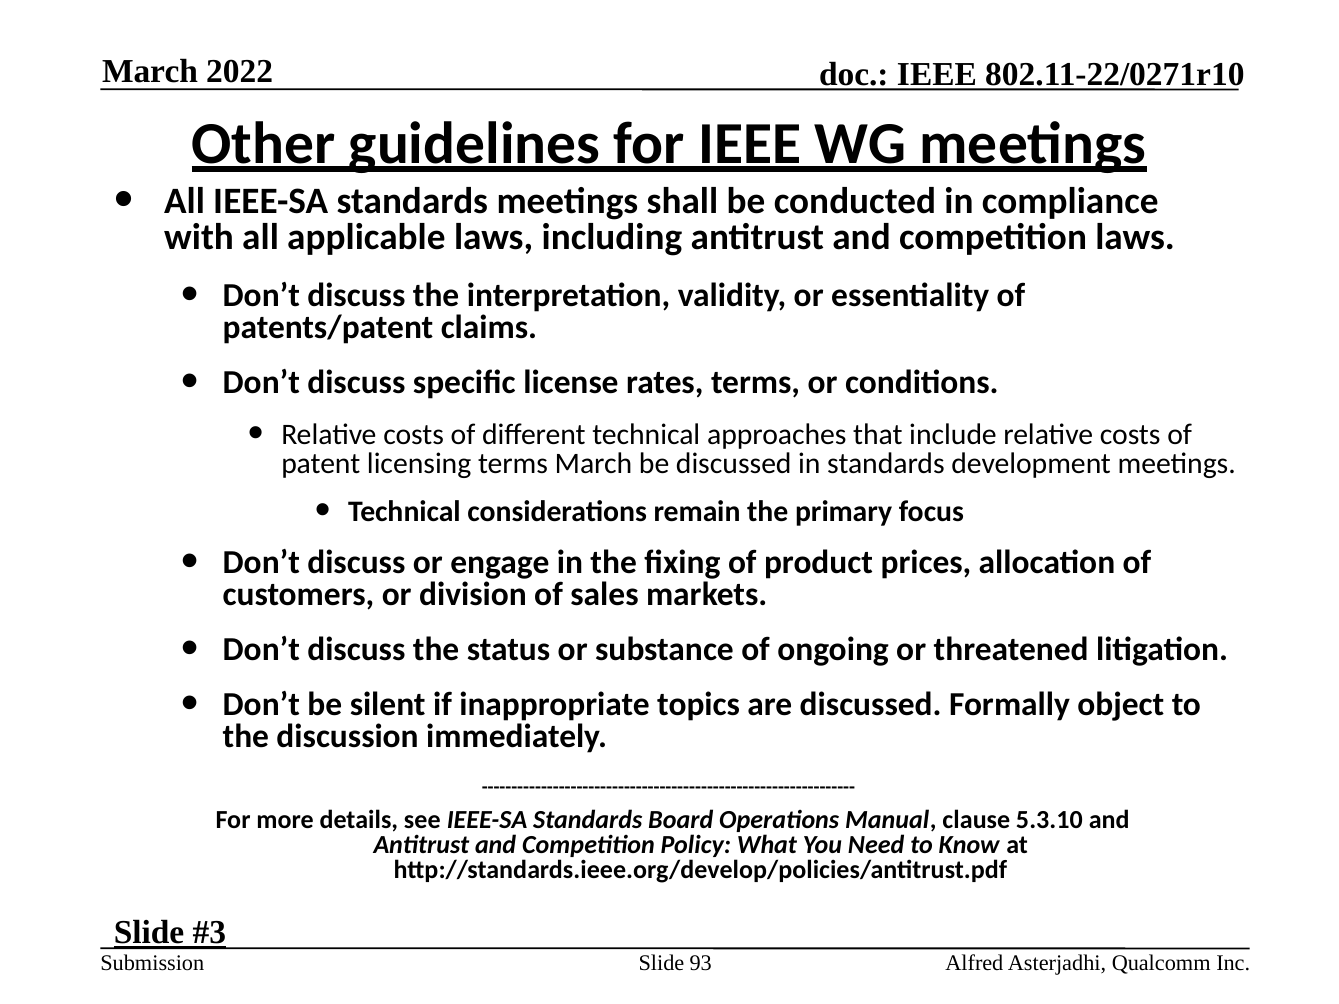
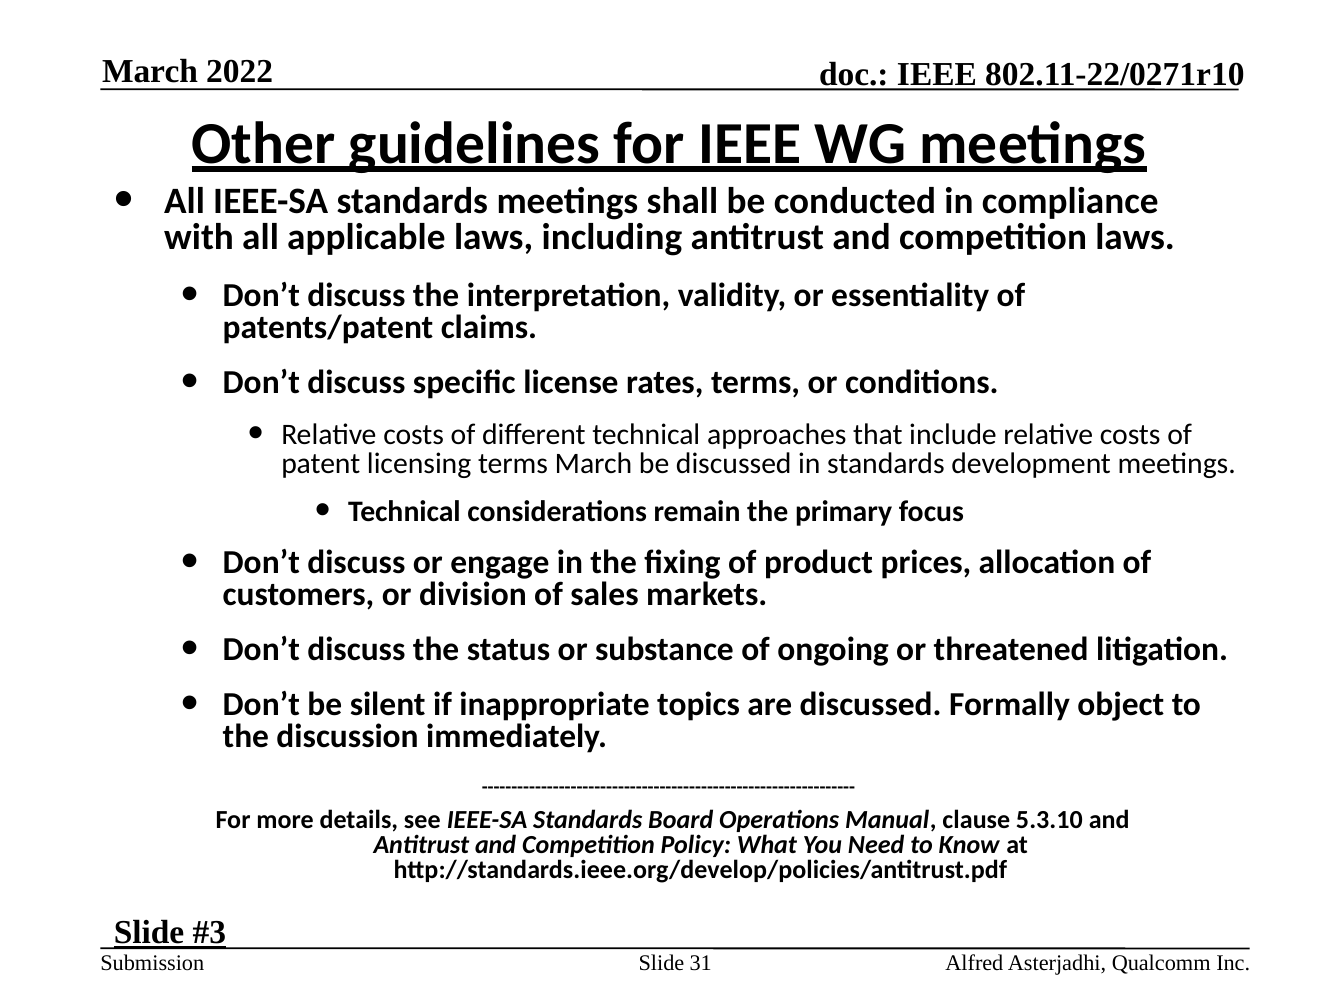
93: 93 -> 31 (701, 963)
